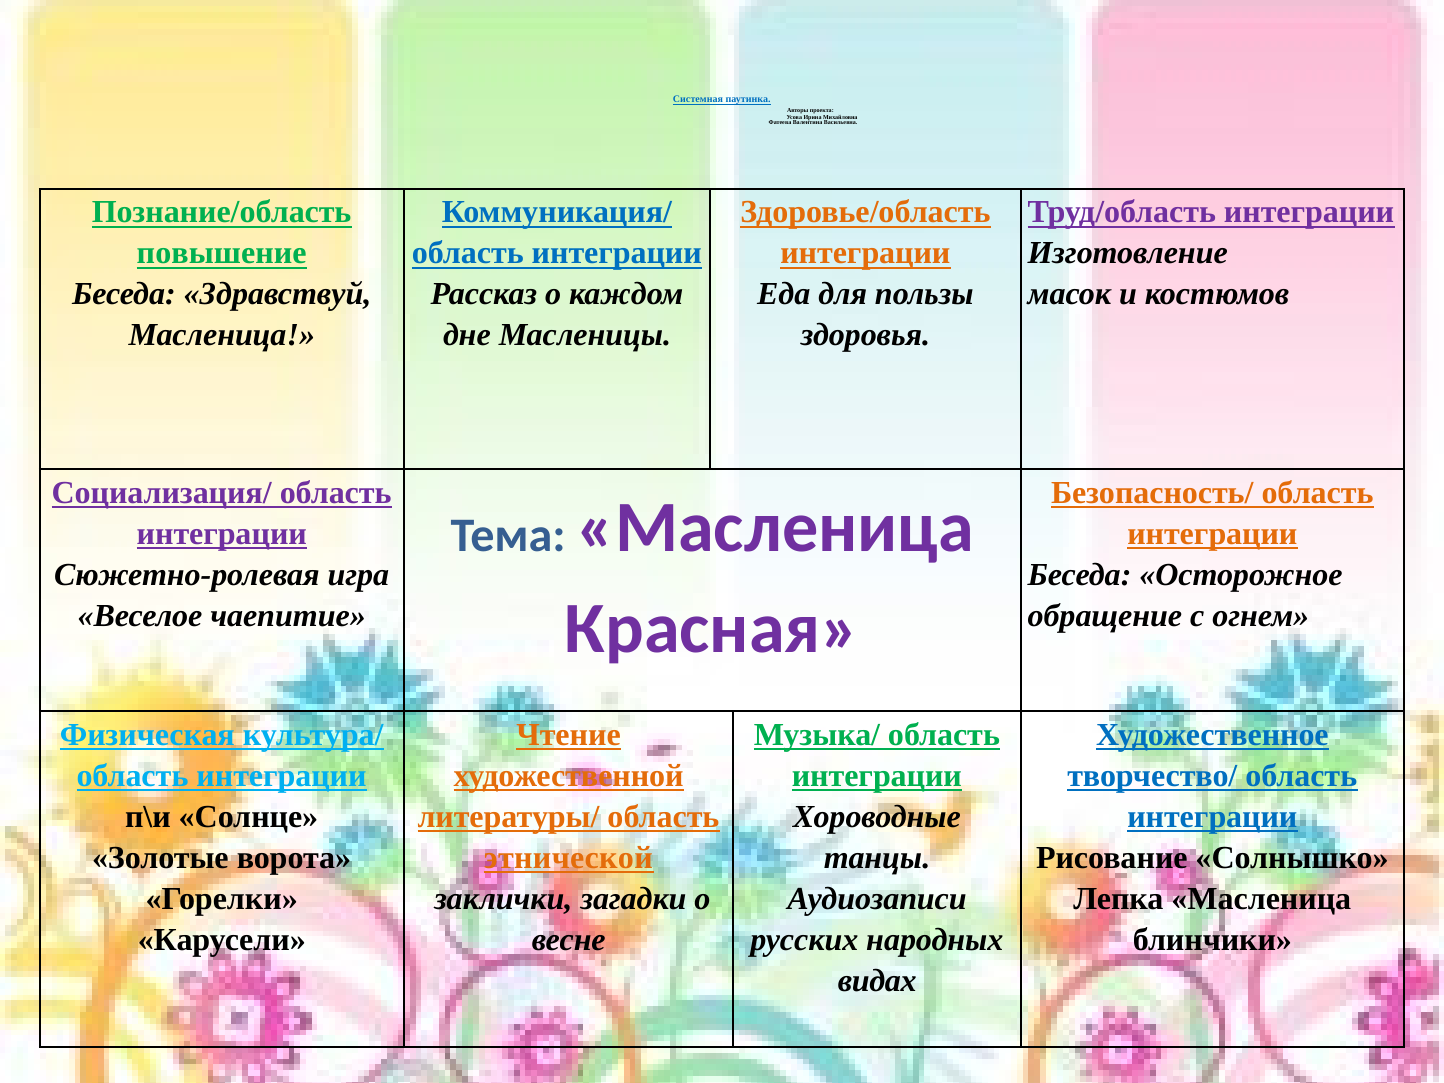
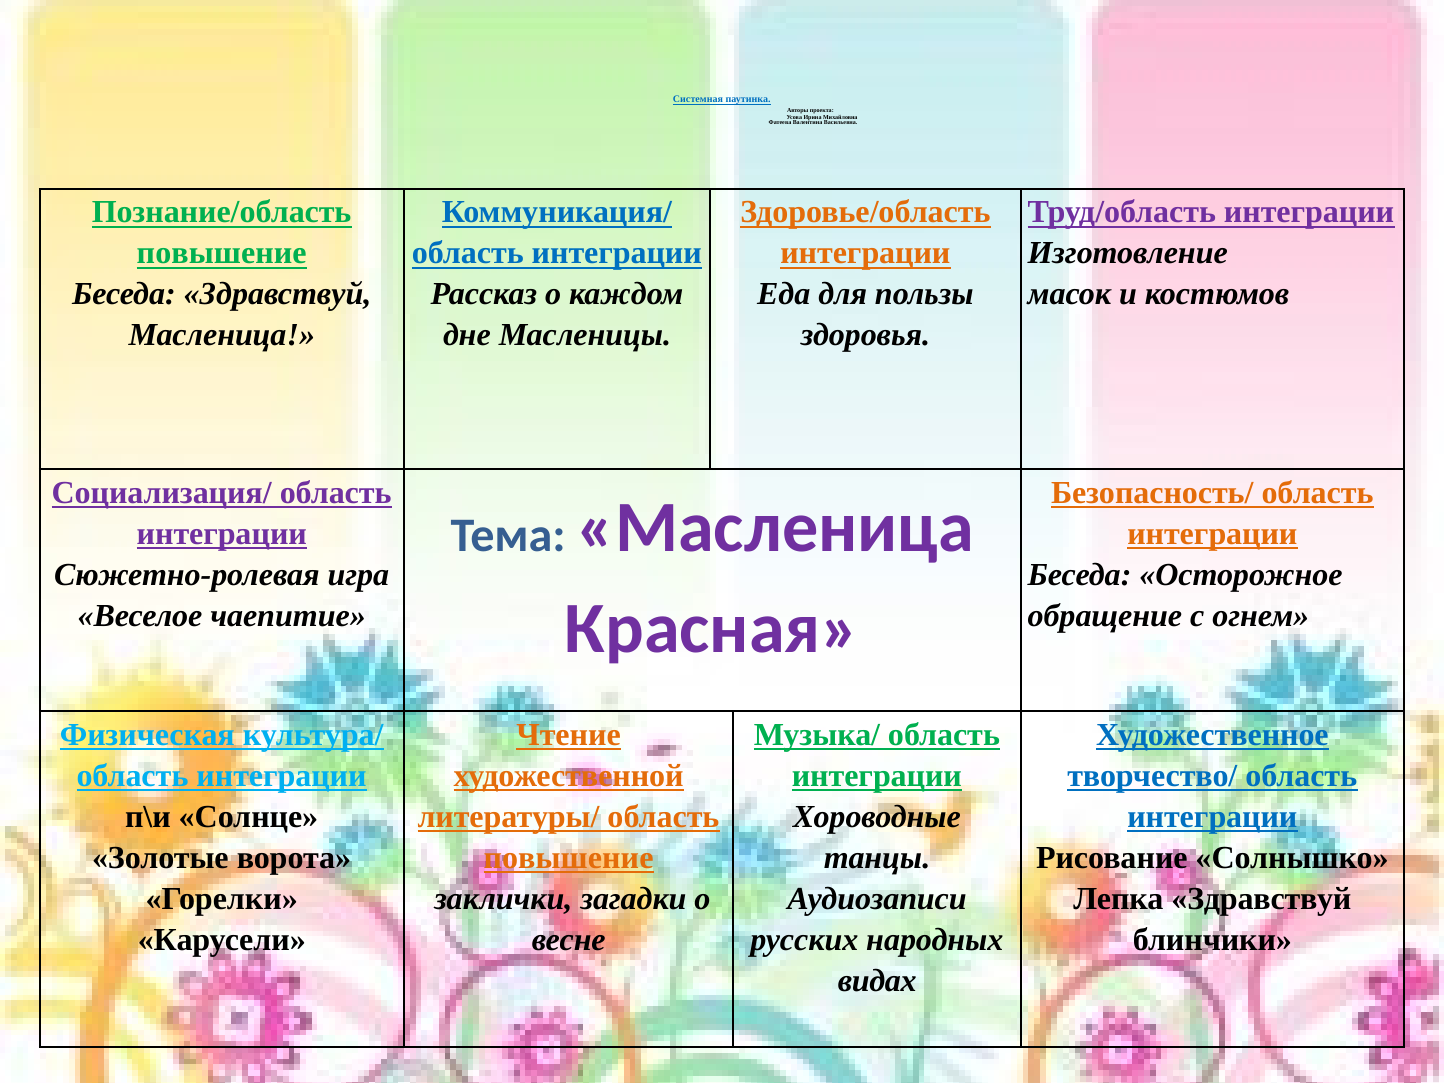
этнической: этнической -> повышение (568, 858)
Лепка Масленица: Масленица -> Здравствуй (1261, 899)
